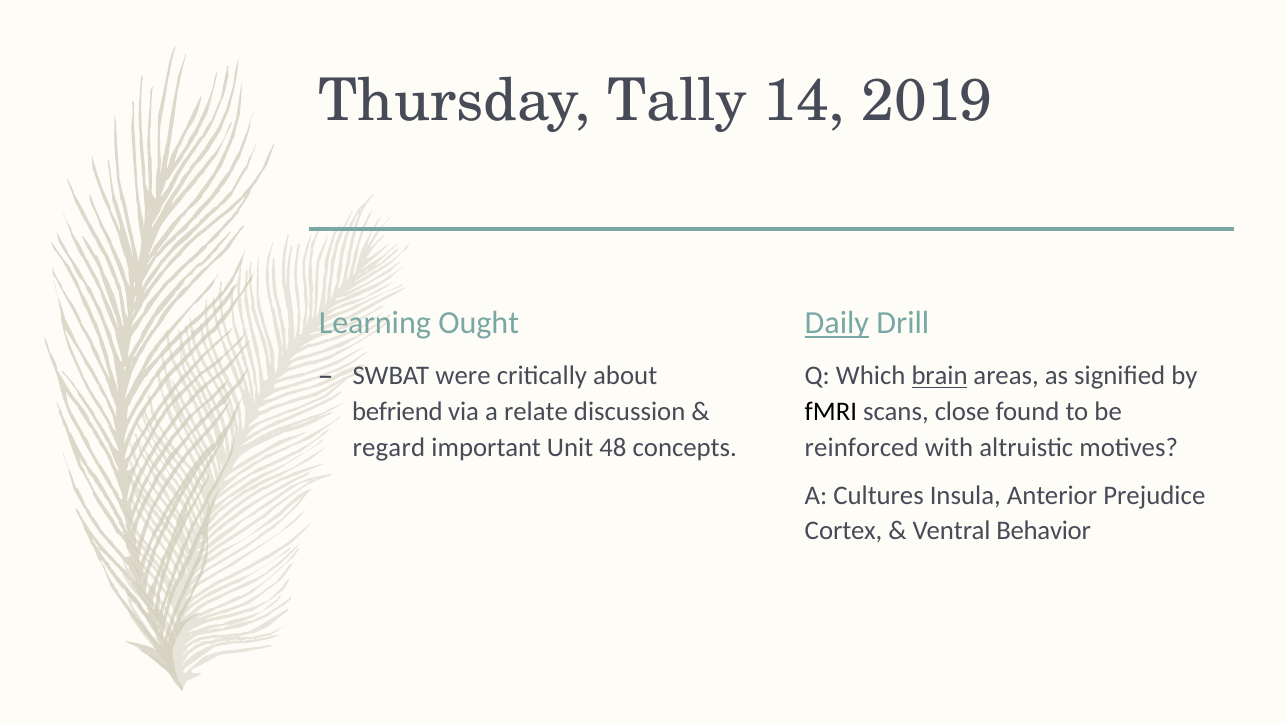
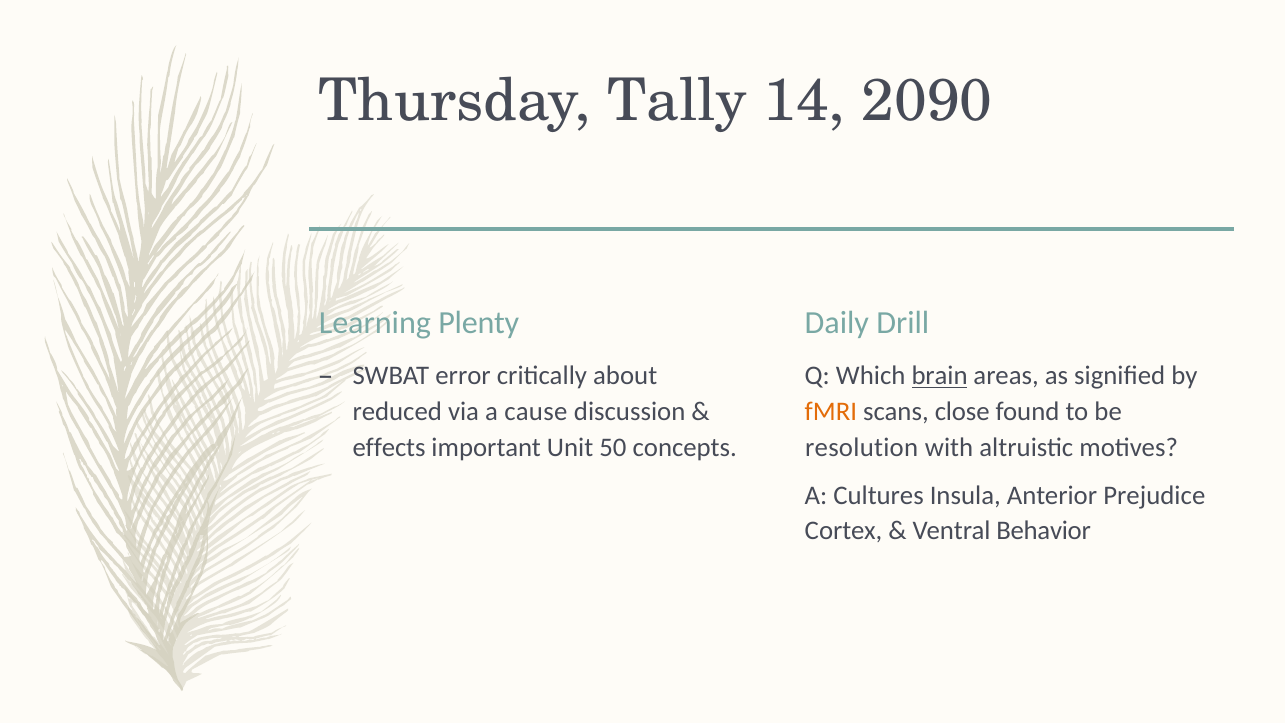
2019: 2019 -> 2090 (927, 101)
Ought: Ought -> Plenty (479, 323)
Daily underline: present -> none (837, 323)
were: were -> error (463, 376)
befriend: befriend -> reduced (397, 412)
relate: relate -> cause (536, 412)
fMRI colour: black -> orange (831, 412)
regard: regard -> effects (389, 447)
48: 48 -> 50 (613, 447)
reinforced: reinforced -> resolution (862, 447)
